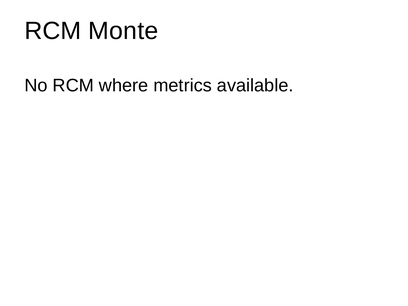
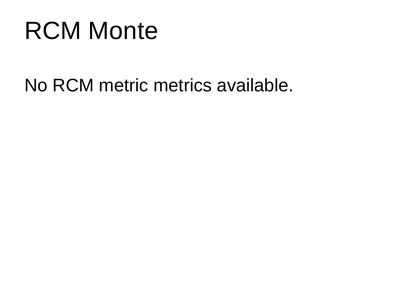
where: where -> metric (124, 86)
